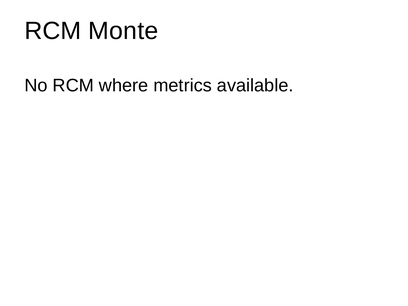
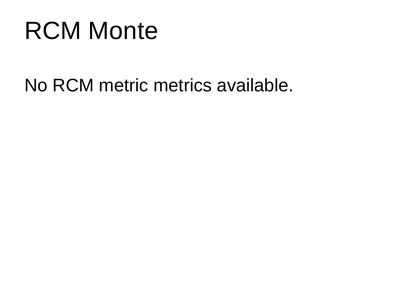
where: where -> metric (124, 86)
